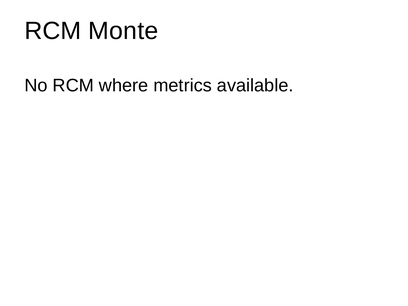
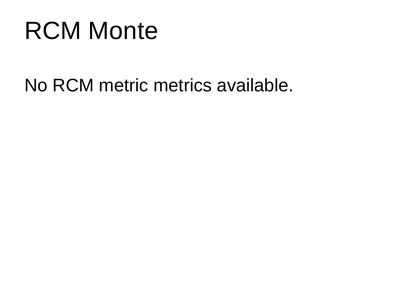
where: where -> metric (124, 86)
